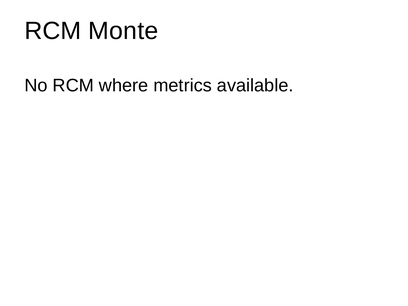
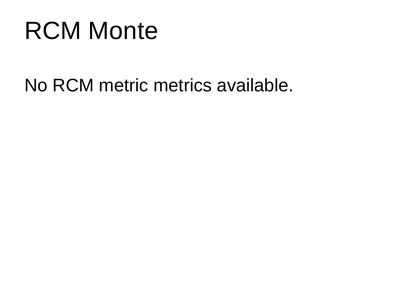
where: where -> metric (124, 86)
